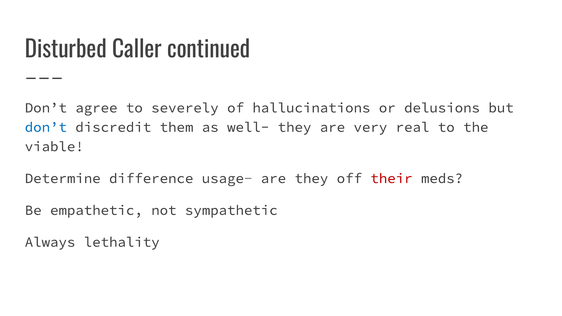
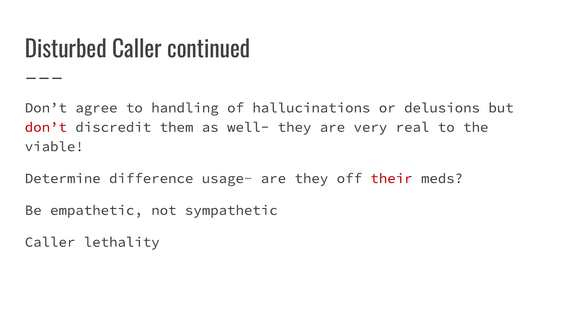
severely: severely -> handling (185, 108)
don’t colour: blue -> red (46, 127)
Always: Always -> Caller (50, 242)
